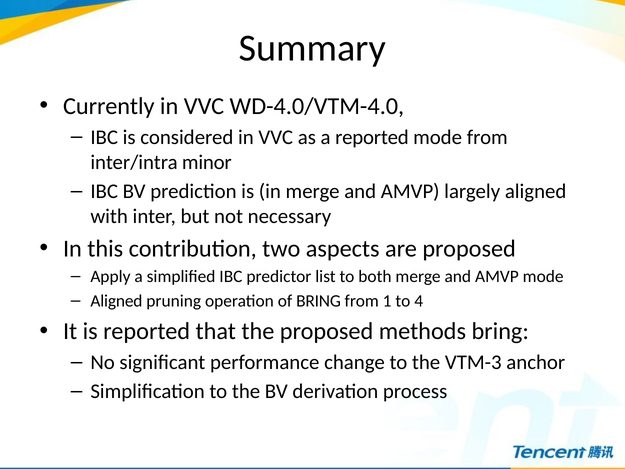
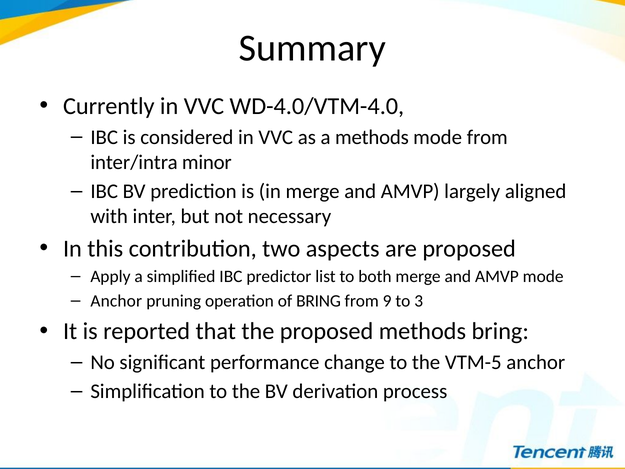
a reported: reported -> methods (372, 137)
Aligned: Aligned -> Anchor (116, 301)
1: 1 -> 9 (387, 301)
4: 4 -> 3 (419, 301)
VTM-3: VTM-3 -> VTM-5 (473, 362)
